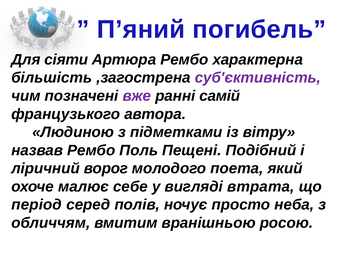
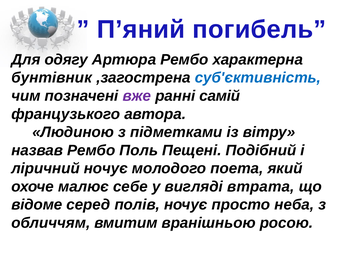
сіяти: сіяти -> одягу (66, 60)
більшість: більшість -> бунтівник (52, 78)
суб'єктивність colour: purple -> blue (258, 78)
ліричний ворог: ворог -> ночує (106, 168)
період: період -> відоме (37, 205)
